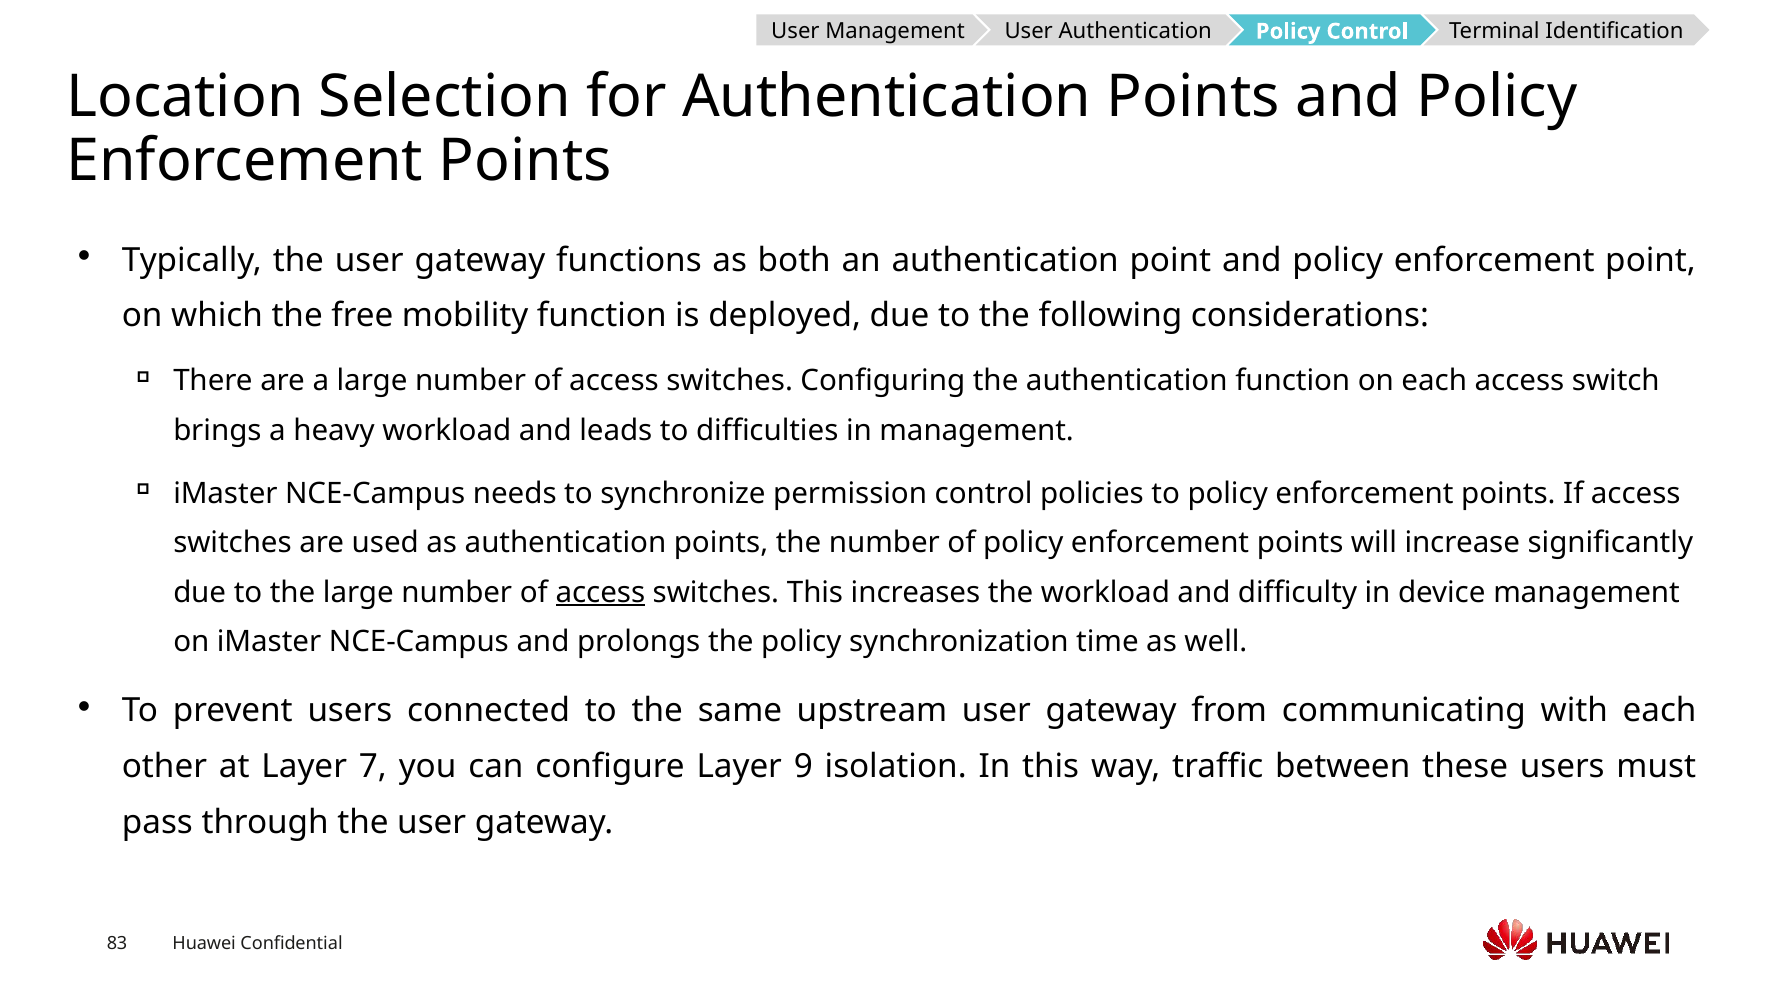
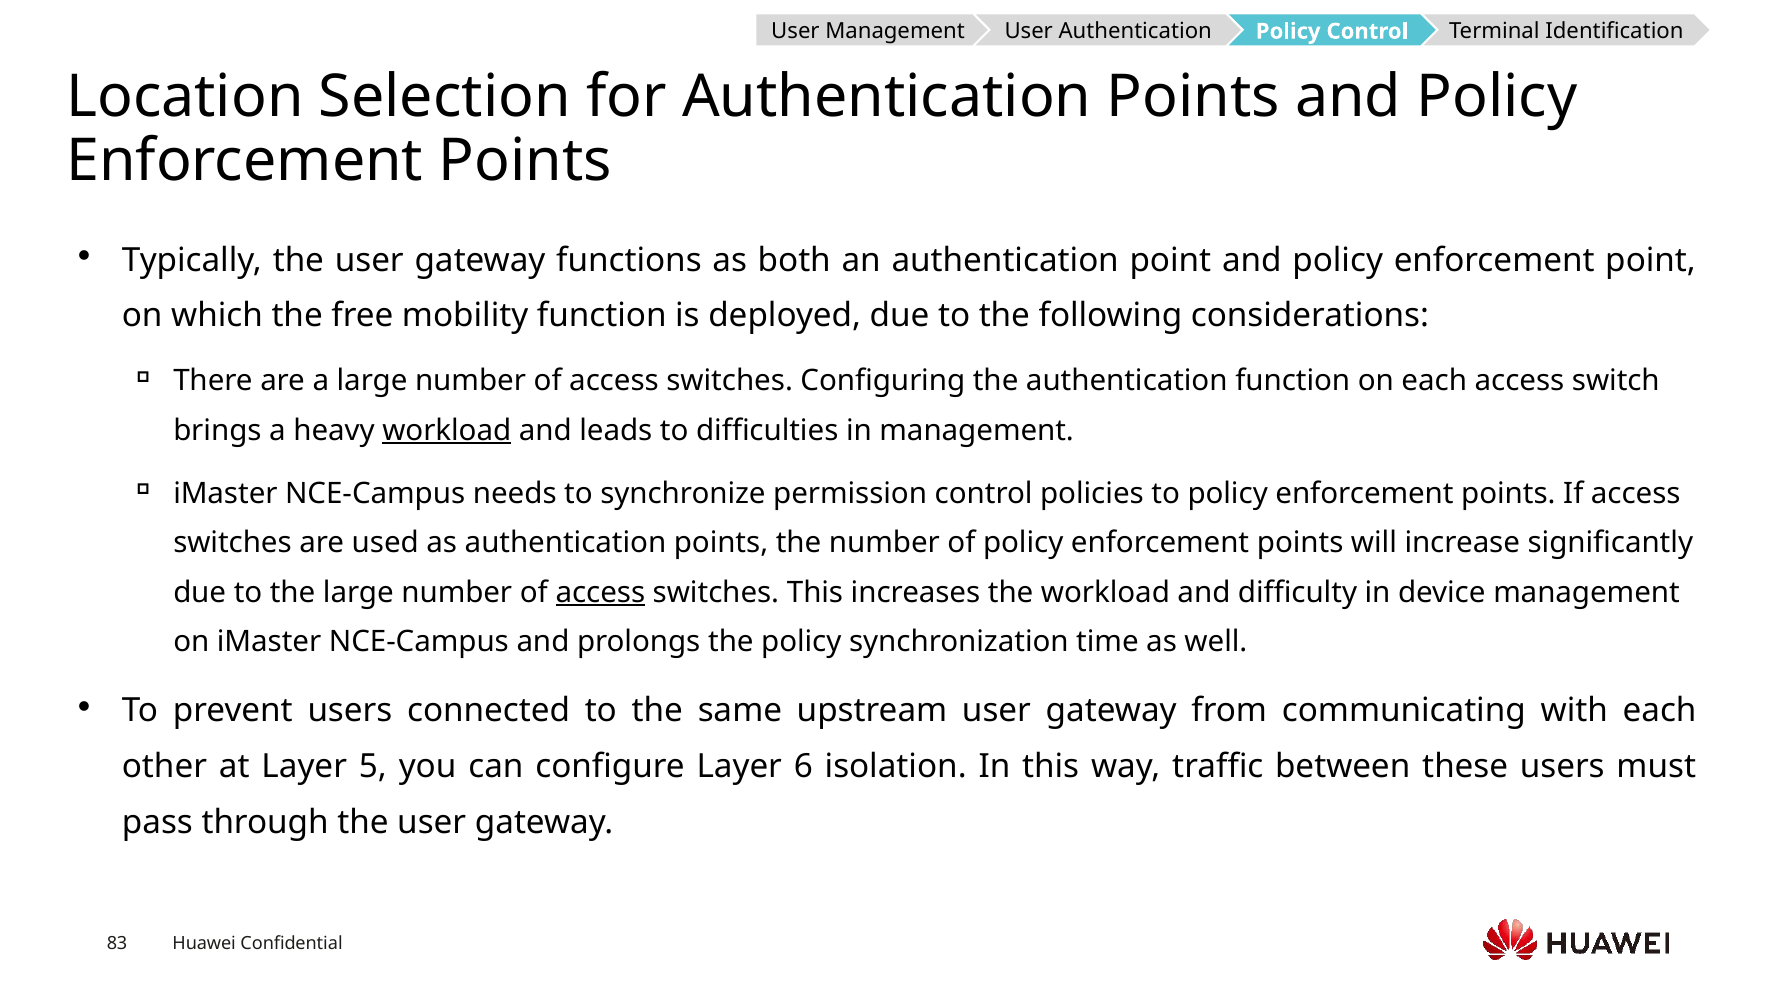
workload underline: none -> present (447, 430)
7: 7 -> 5 (373, 766)
9: 9 -> 6 (803, 766)
